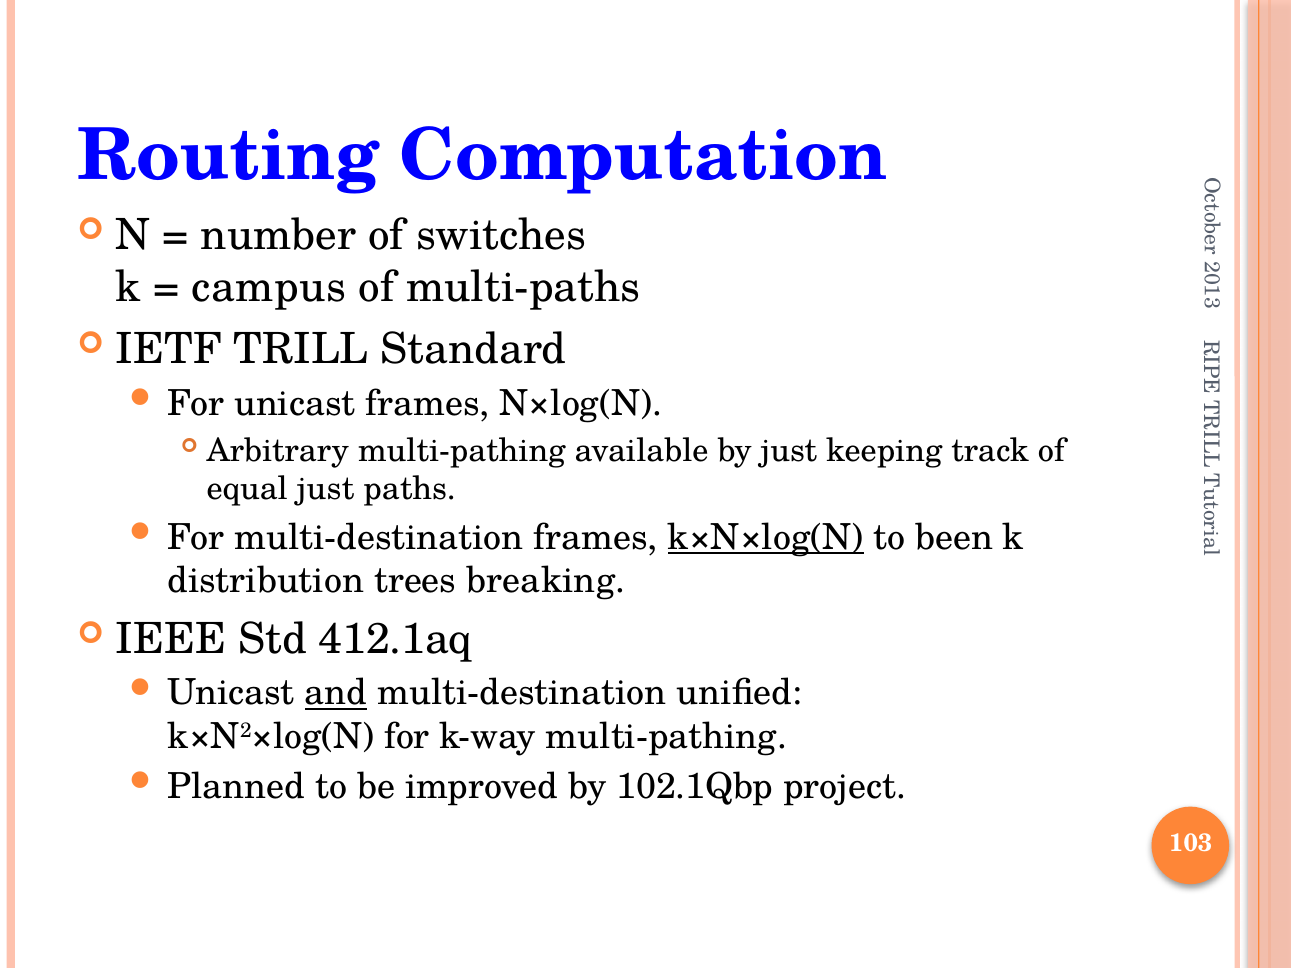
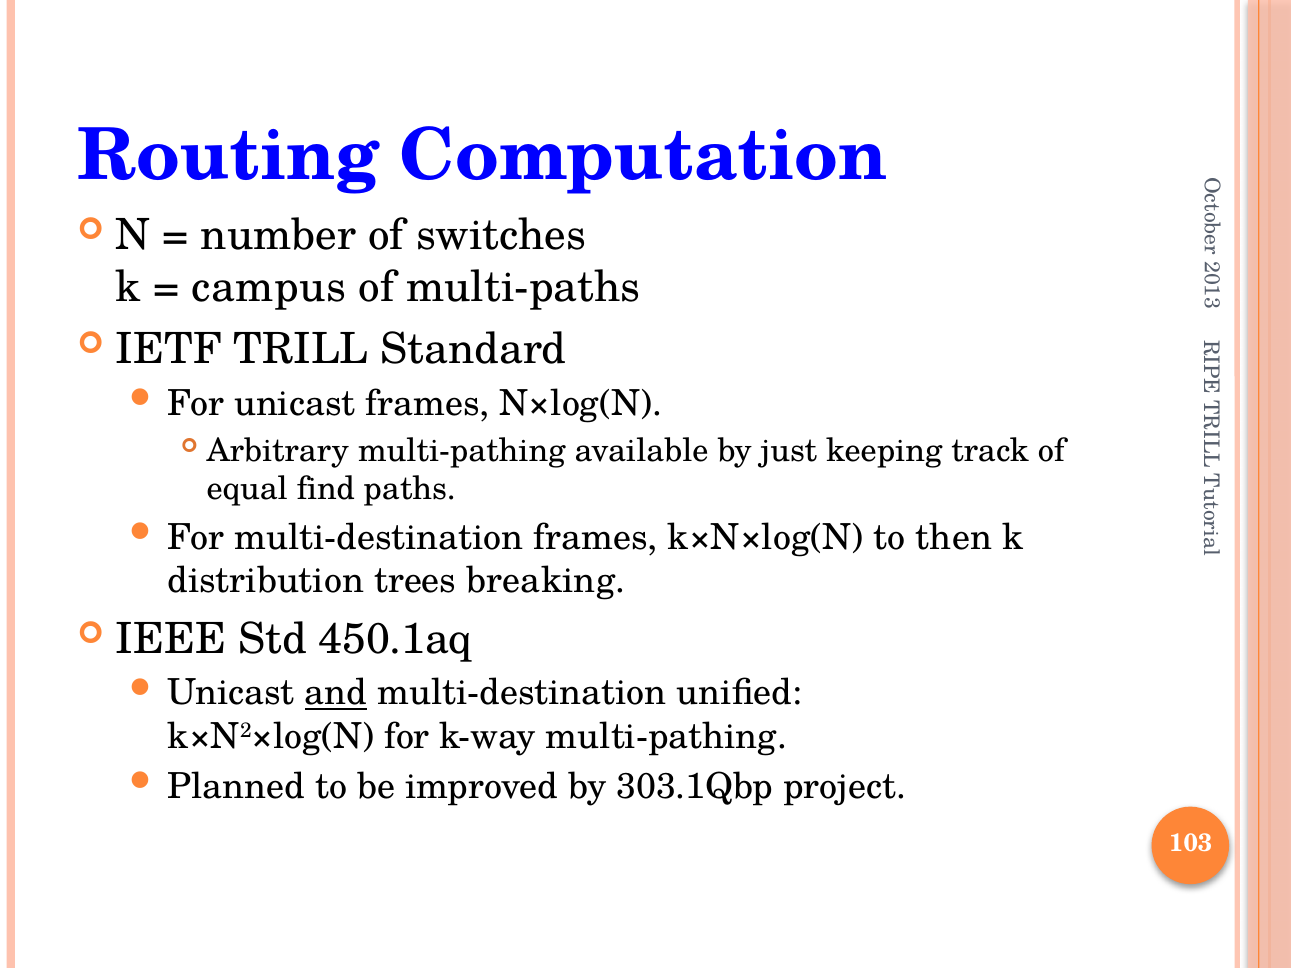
equal just: just -> find (326, 489)
k×N×log(N underline: present -> none (766, 538)
been: been -> then (954, 538)
412.1aq: 412.1aq -> 450.1aq (396, 639)
102.1Qbp: 102.1Qbp -> 303.1Qbp (695, 787)
